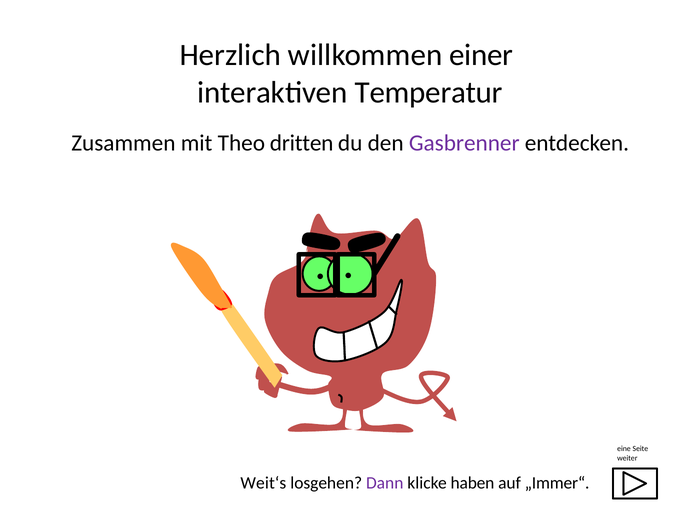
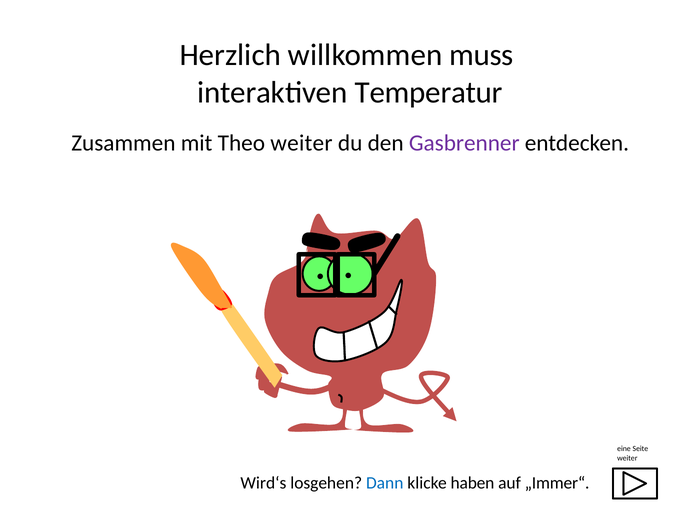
einer: einer -> muss (481, 55)
Theo dritten: dritten -> weiter (301, 143)
Weit‘s: Weit‘s -> Wird‘s (263, 482)
Dann colour: purple -> blue (385, 482)
